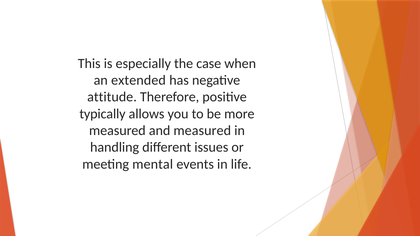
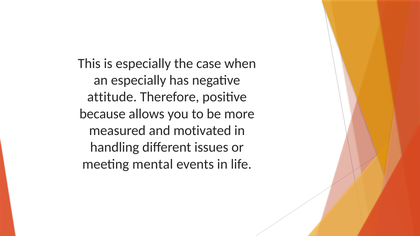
an extended: extended -> especially (139, 80)
typically: typically -> because (102, 114)
and measured: measured -> motivated (202, 131)
